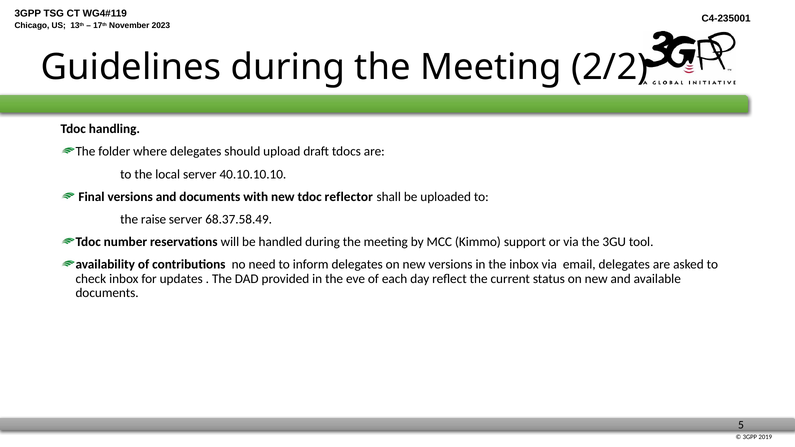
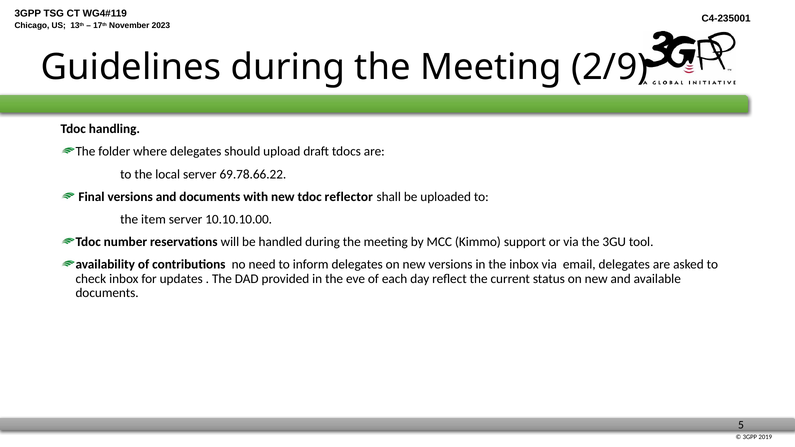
2/2: 2/2 -> 2/9 (610, 68)
40.10.10.10: 40.10.10.10 -> 69.78.66.22 (253, 174)
raise: raise -> item (153, 219)
68.37.58.49: 68.37.58.49 -> 10.10.10.00 (239, 219)
